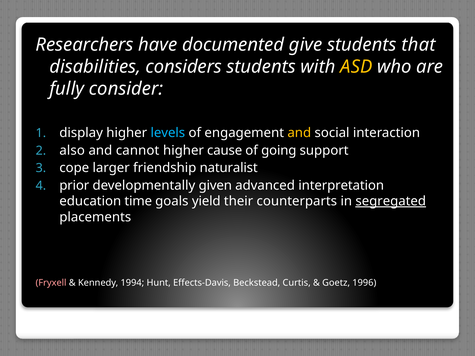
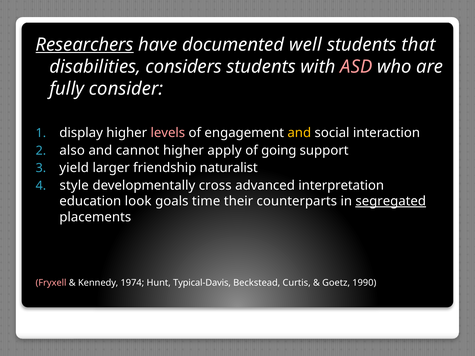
Researchers underline: none -> present (85, 45)
give: give -> well (306, 45)
ASD colour: yellow -> pink (356, 67)
levels colour: light blue -> pink (168, 133)
cause: cause -> apply (225, 150)
cope: cope -> yield (74, 168)
prior: prior -> style (74, 185)
given: given -> cross (215, 185)
time: time -> look (138, 201)
yield: yield -> time (206, 201)
1994: 1994 -> 1974 (132, 283)
Effects-Davis: Effects-Davis -> Typical-Davis (202, 283)
1996: 1996 -> 1990 (364, 283)
